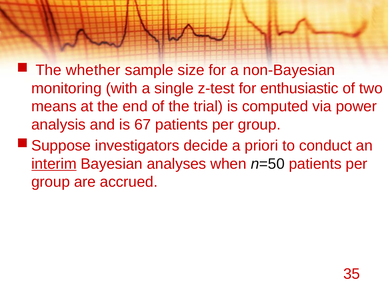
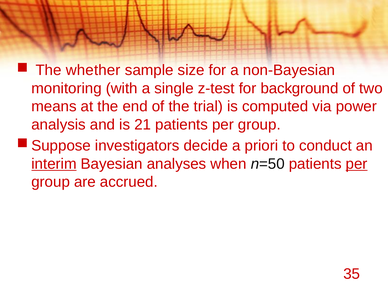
enthusiastic: enthusiastic -> background (299, 88)
67: 67 -> 21 (143, 125)
per underline: none -> present (357, 164)
